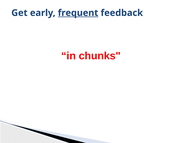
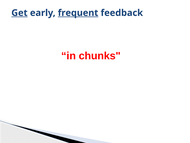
Get underline: none -> present (19, 13)
